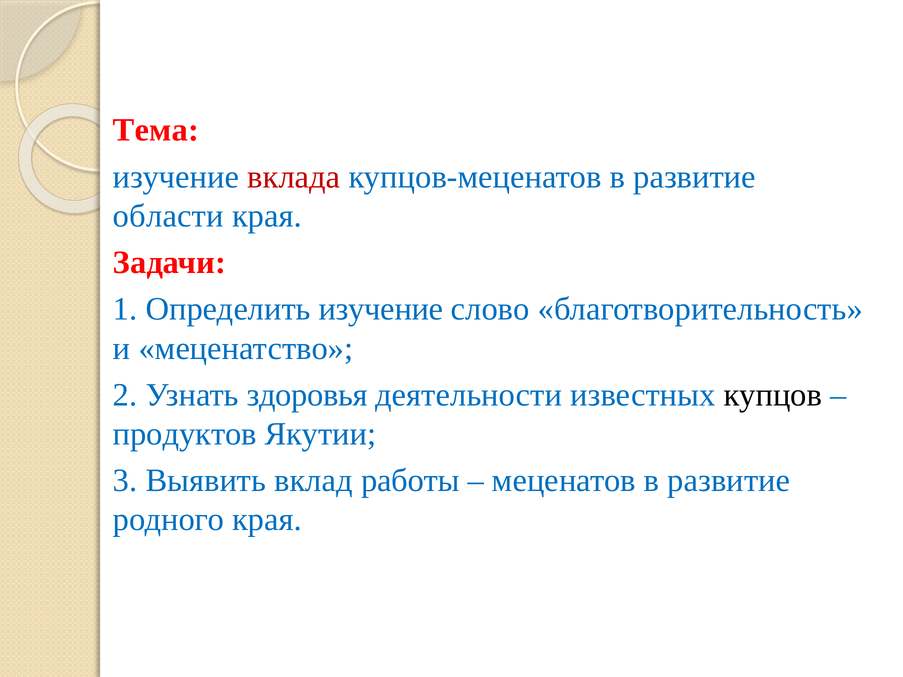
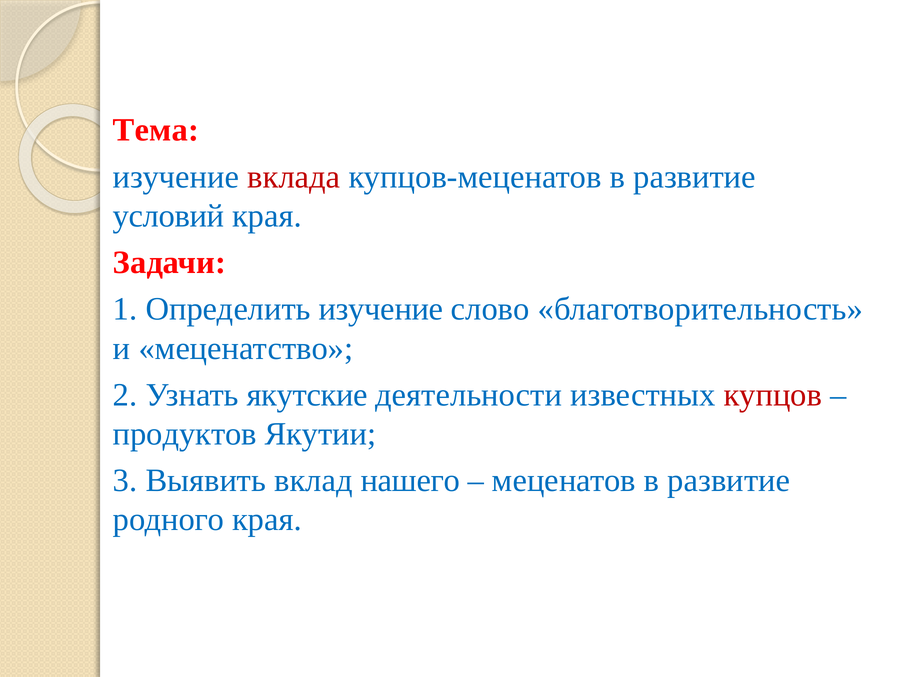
области: области -> условий (169, 216)
здоровья: здоровья -> якутские (307, 395)
купцов colour: black -> red (773, 395)
работы: работы -> нашего (410, 481)
